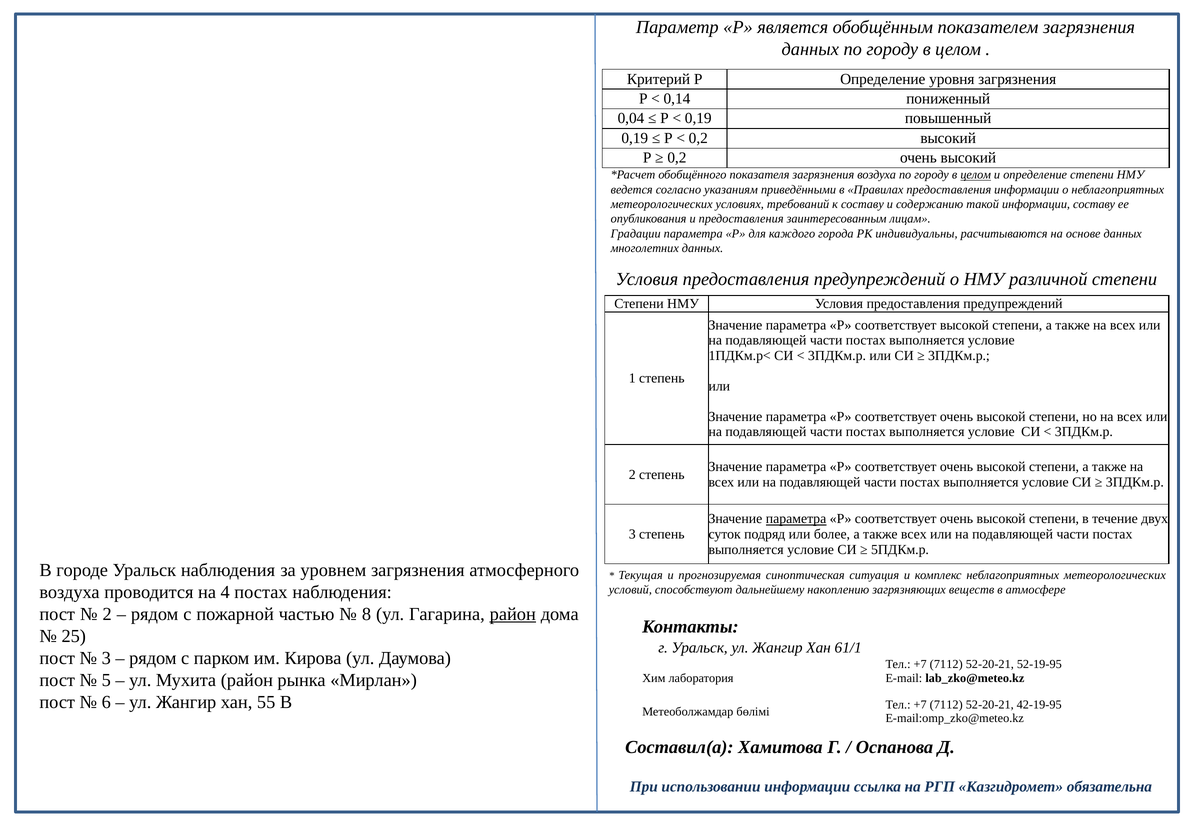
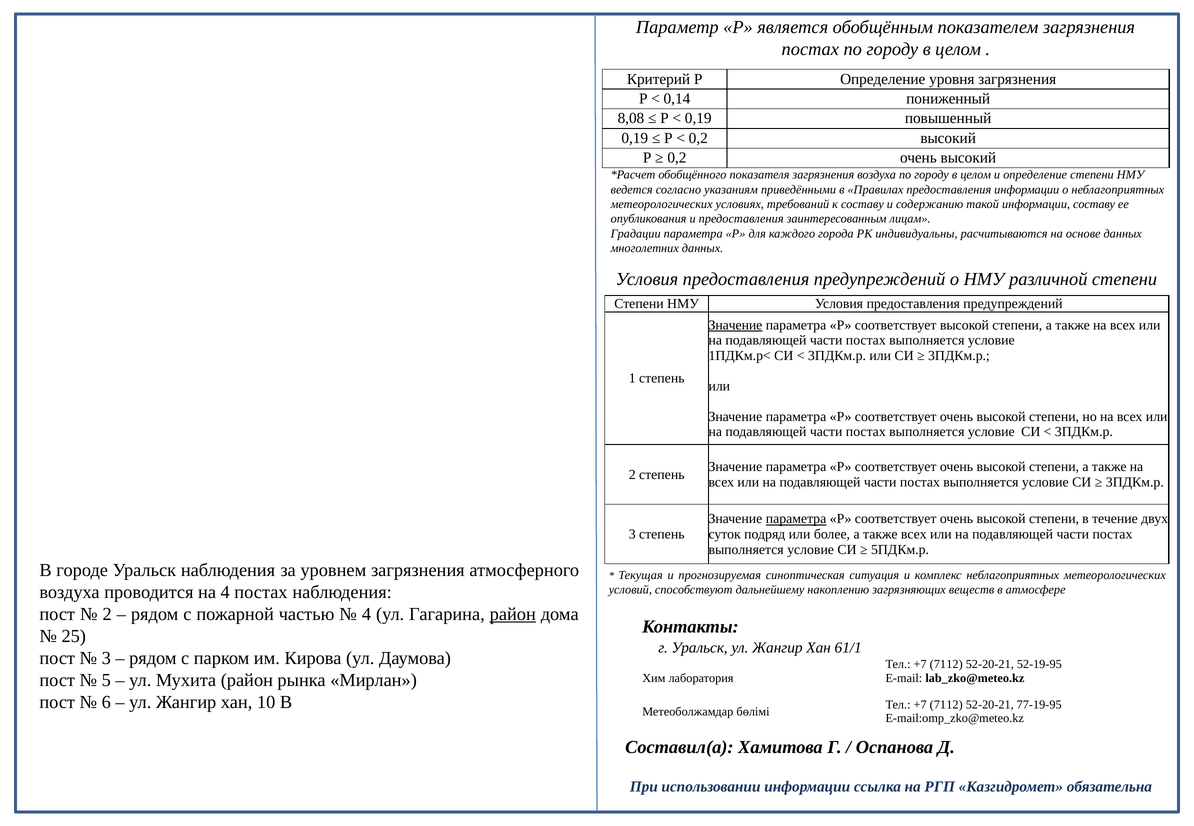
данных: данных -> постах (810, 49)
0,04: 0,04 -> 8,08 (631, 119)
целом underline: present -> none (976, 175)
Значение underline: none -> present (735, 325)
8: 8 -> 4 (366, 615)
55: 55 -> 10 (266, 703)
42-19-95: 42-19-95 -> 77-19-95 (1039, 705)
